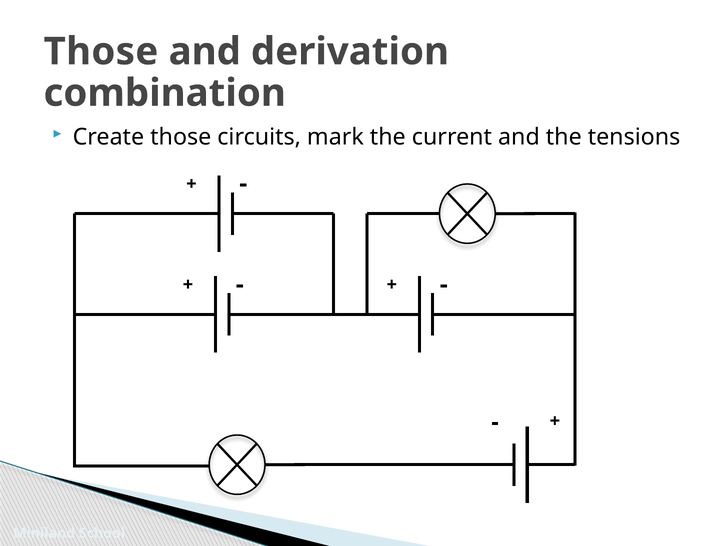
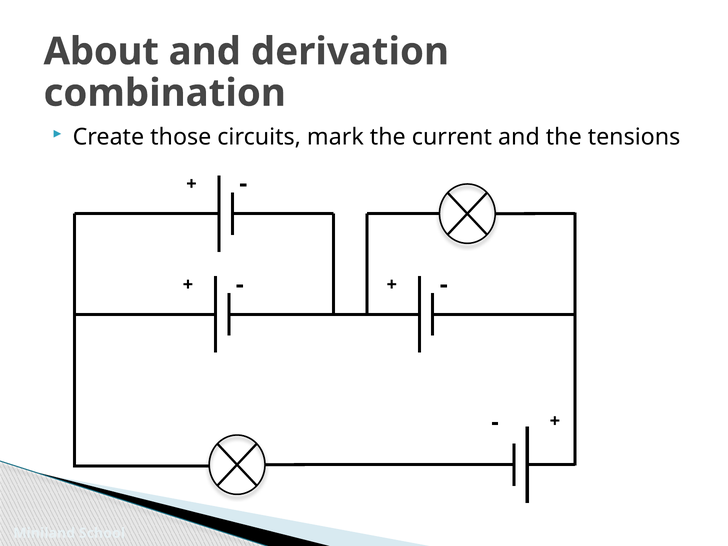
Those: Those -> About (101, 52)
